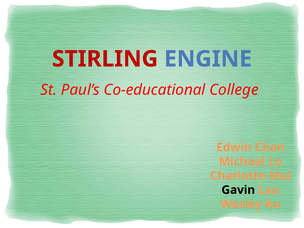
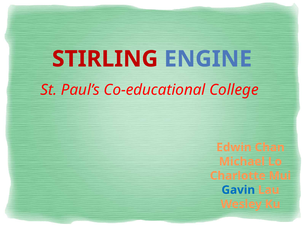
Gavin colour: black -> blue (238, 190)
